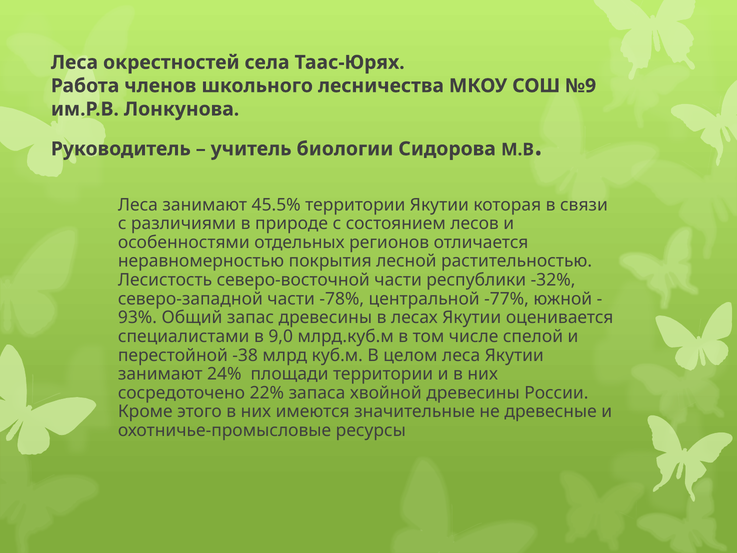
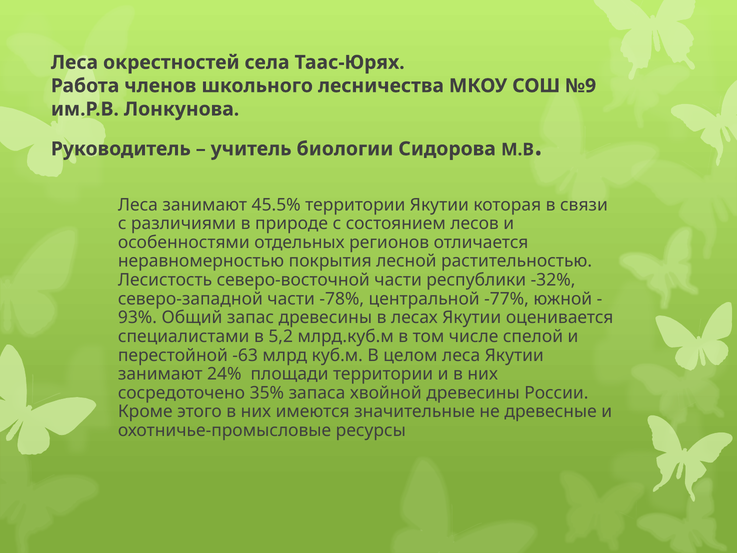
9,0: 9,0 -> 5,2 (281, 336)
-38: -38 -> -63 (245, 355)
22%: 22% -> 35% (267, 393)
